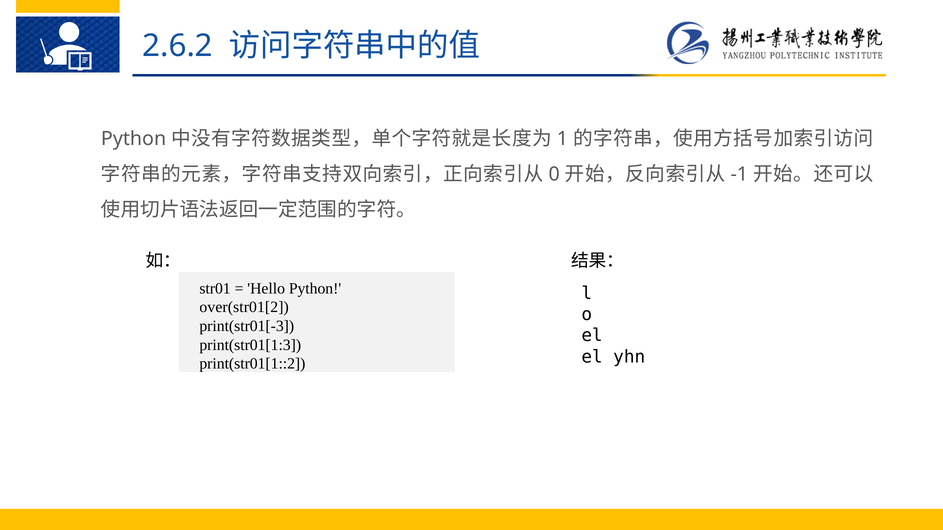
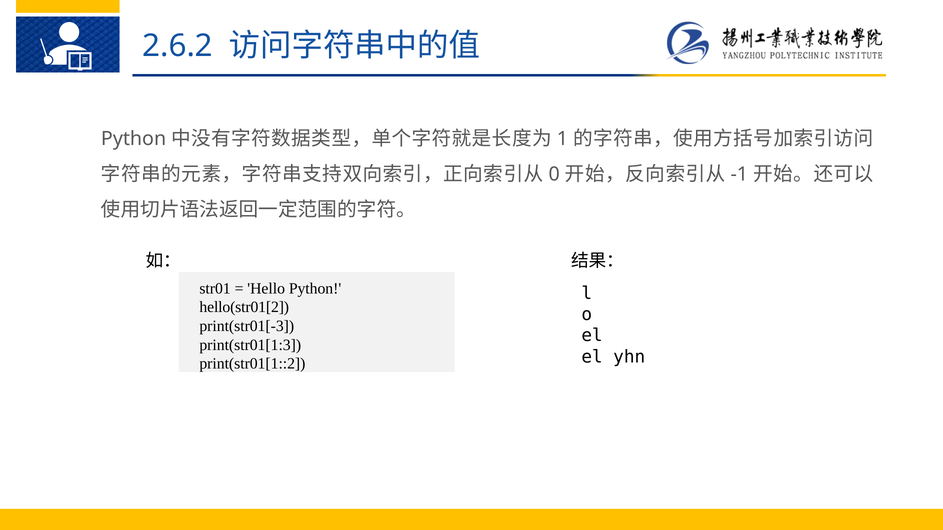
over(str01[2: over(str01[2 -> hello(str01[2 (244, 308)
